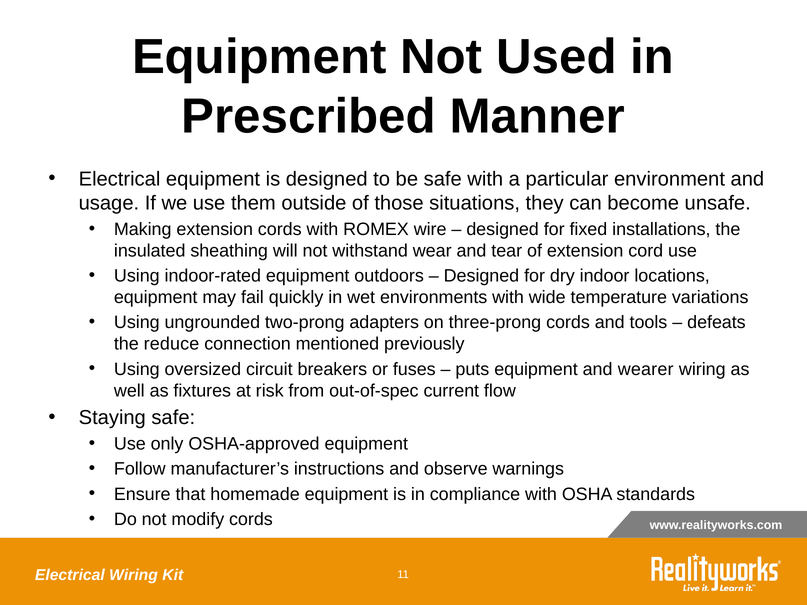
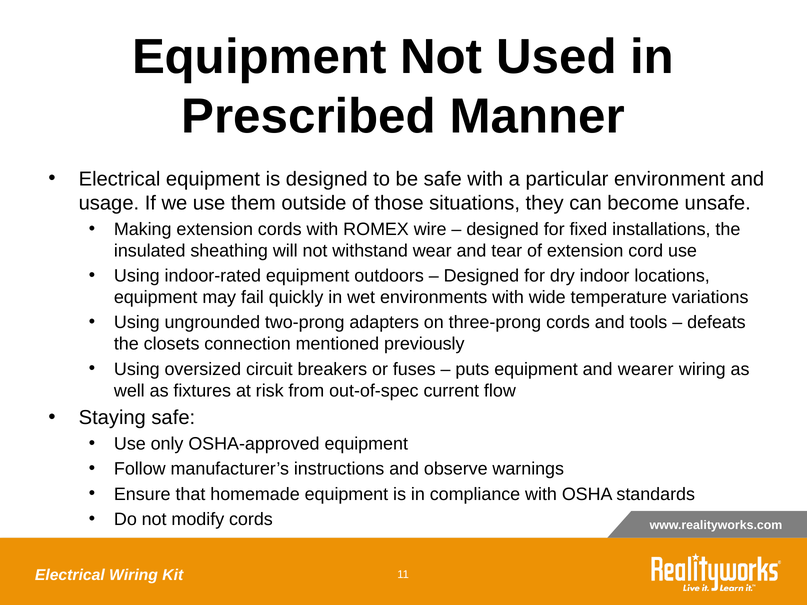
reduce: reduce -> closets (172, 344)
